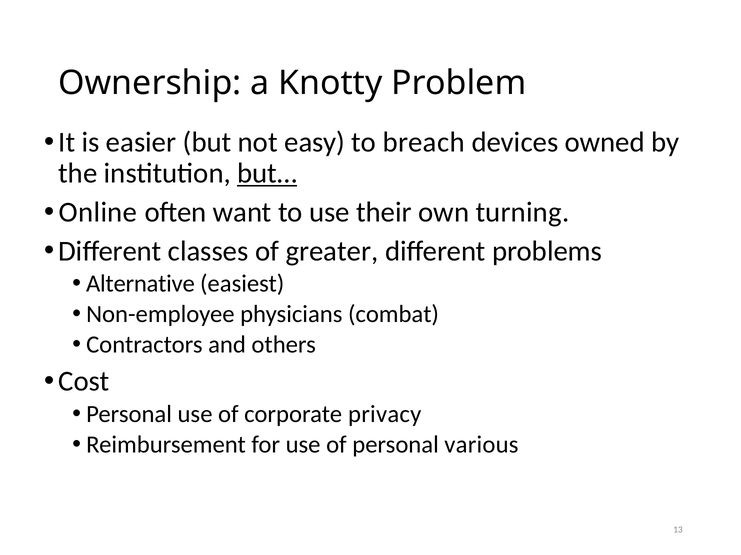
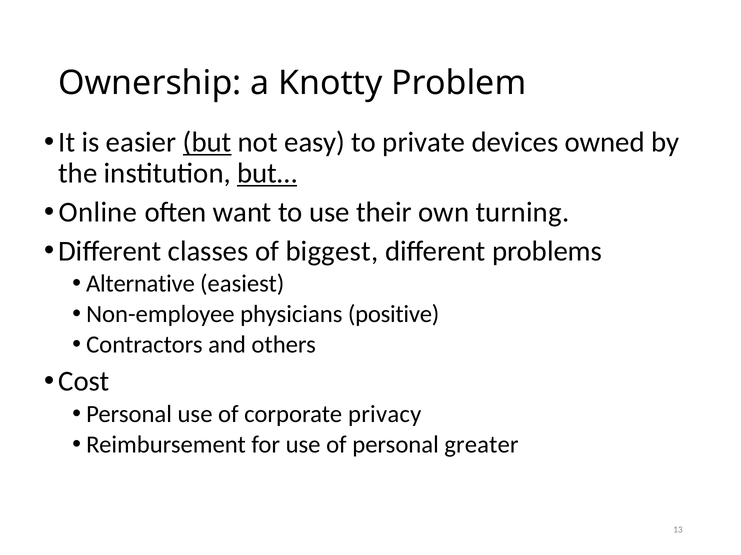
but underline: none -> present (207, 143)
breach: breach -> private (424, 143)
greater: greater -> biggest (332, 251)
combat: combat -> positive (394, 315)
various: various -> greater (481, 445)
